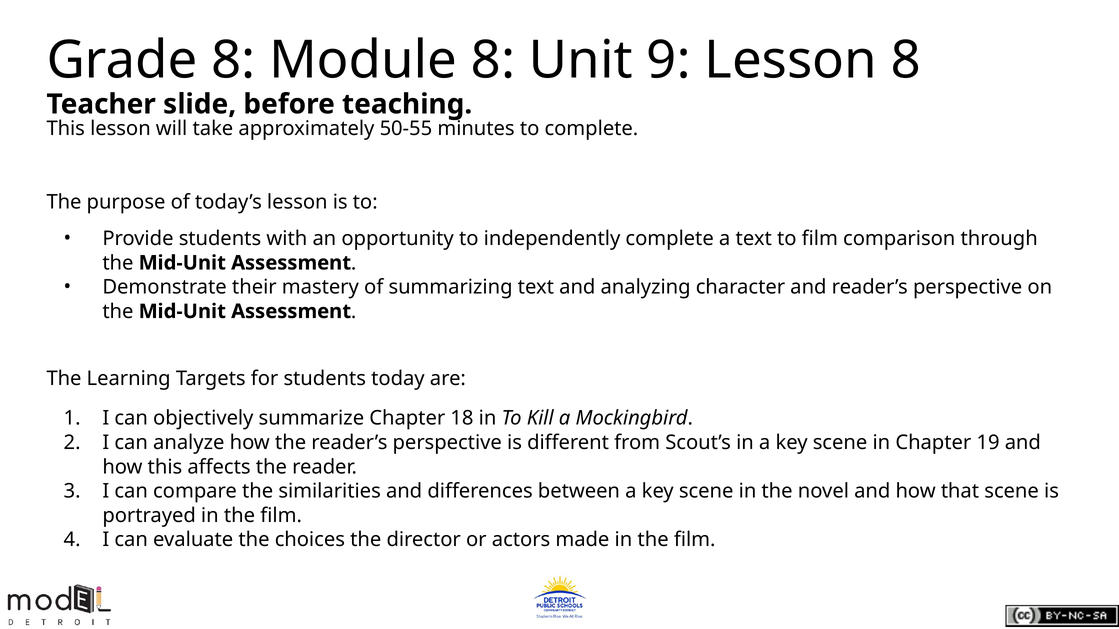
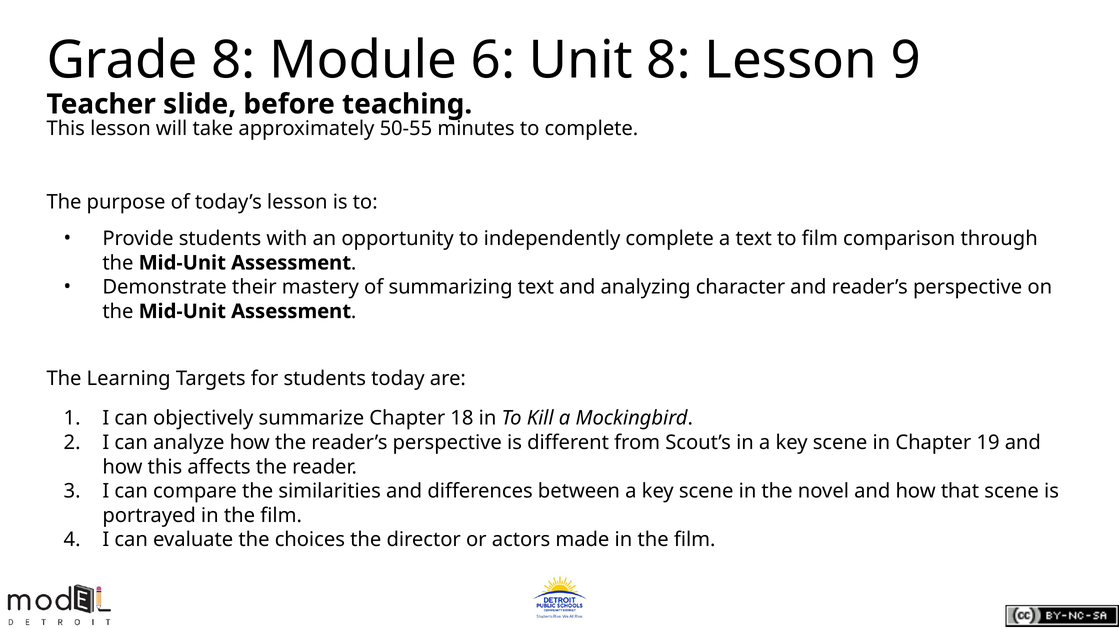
Module 8: 8 -> 6 (493, 60)
Unit 9: 9 -> 8 (669, 60)
Lesson 8: 8 -> 9 (906, 60)
